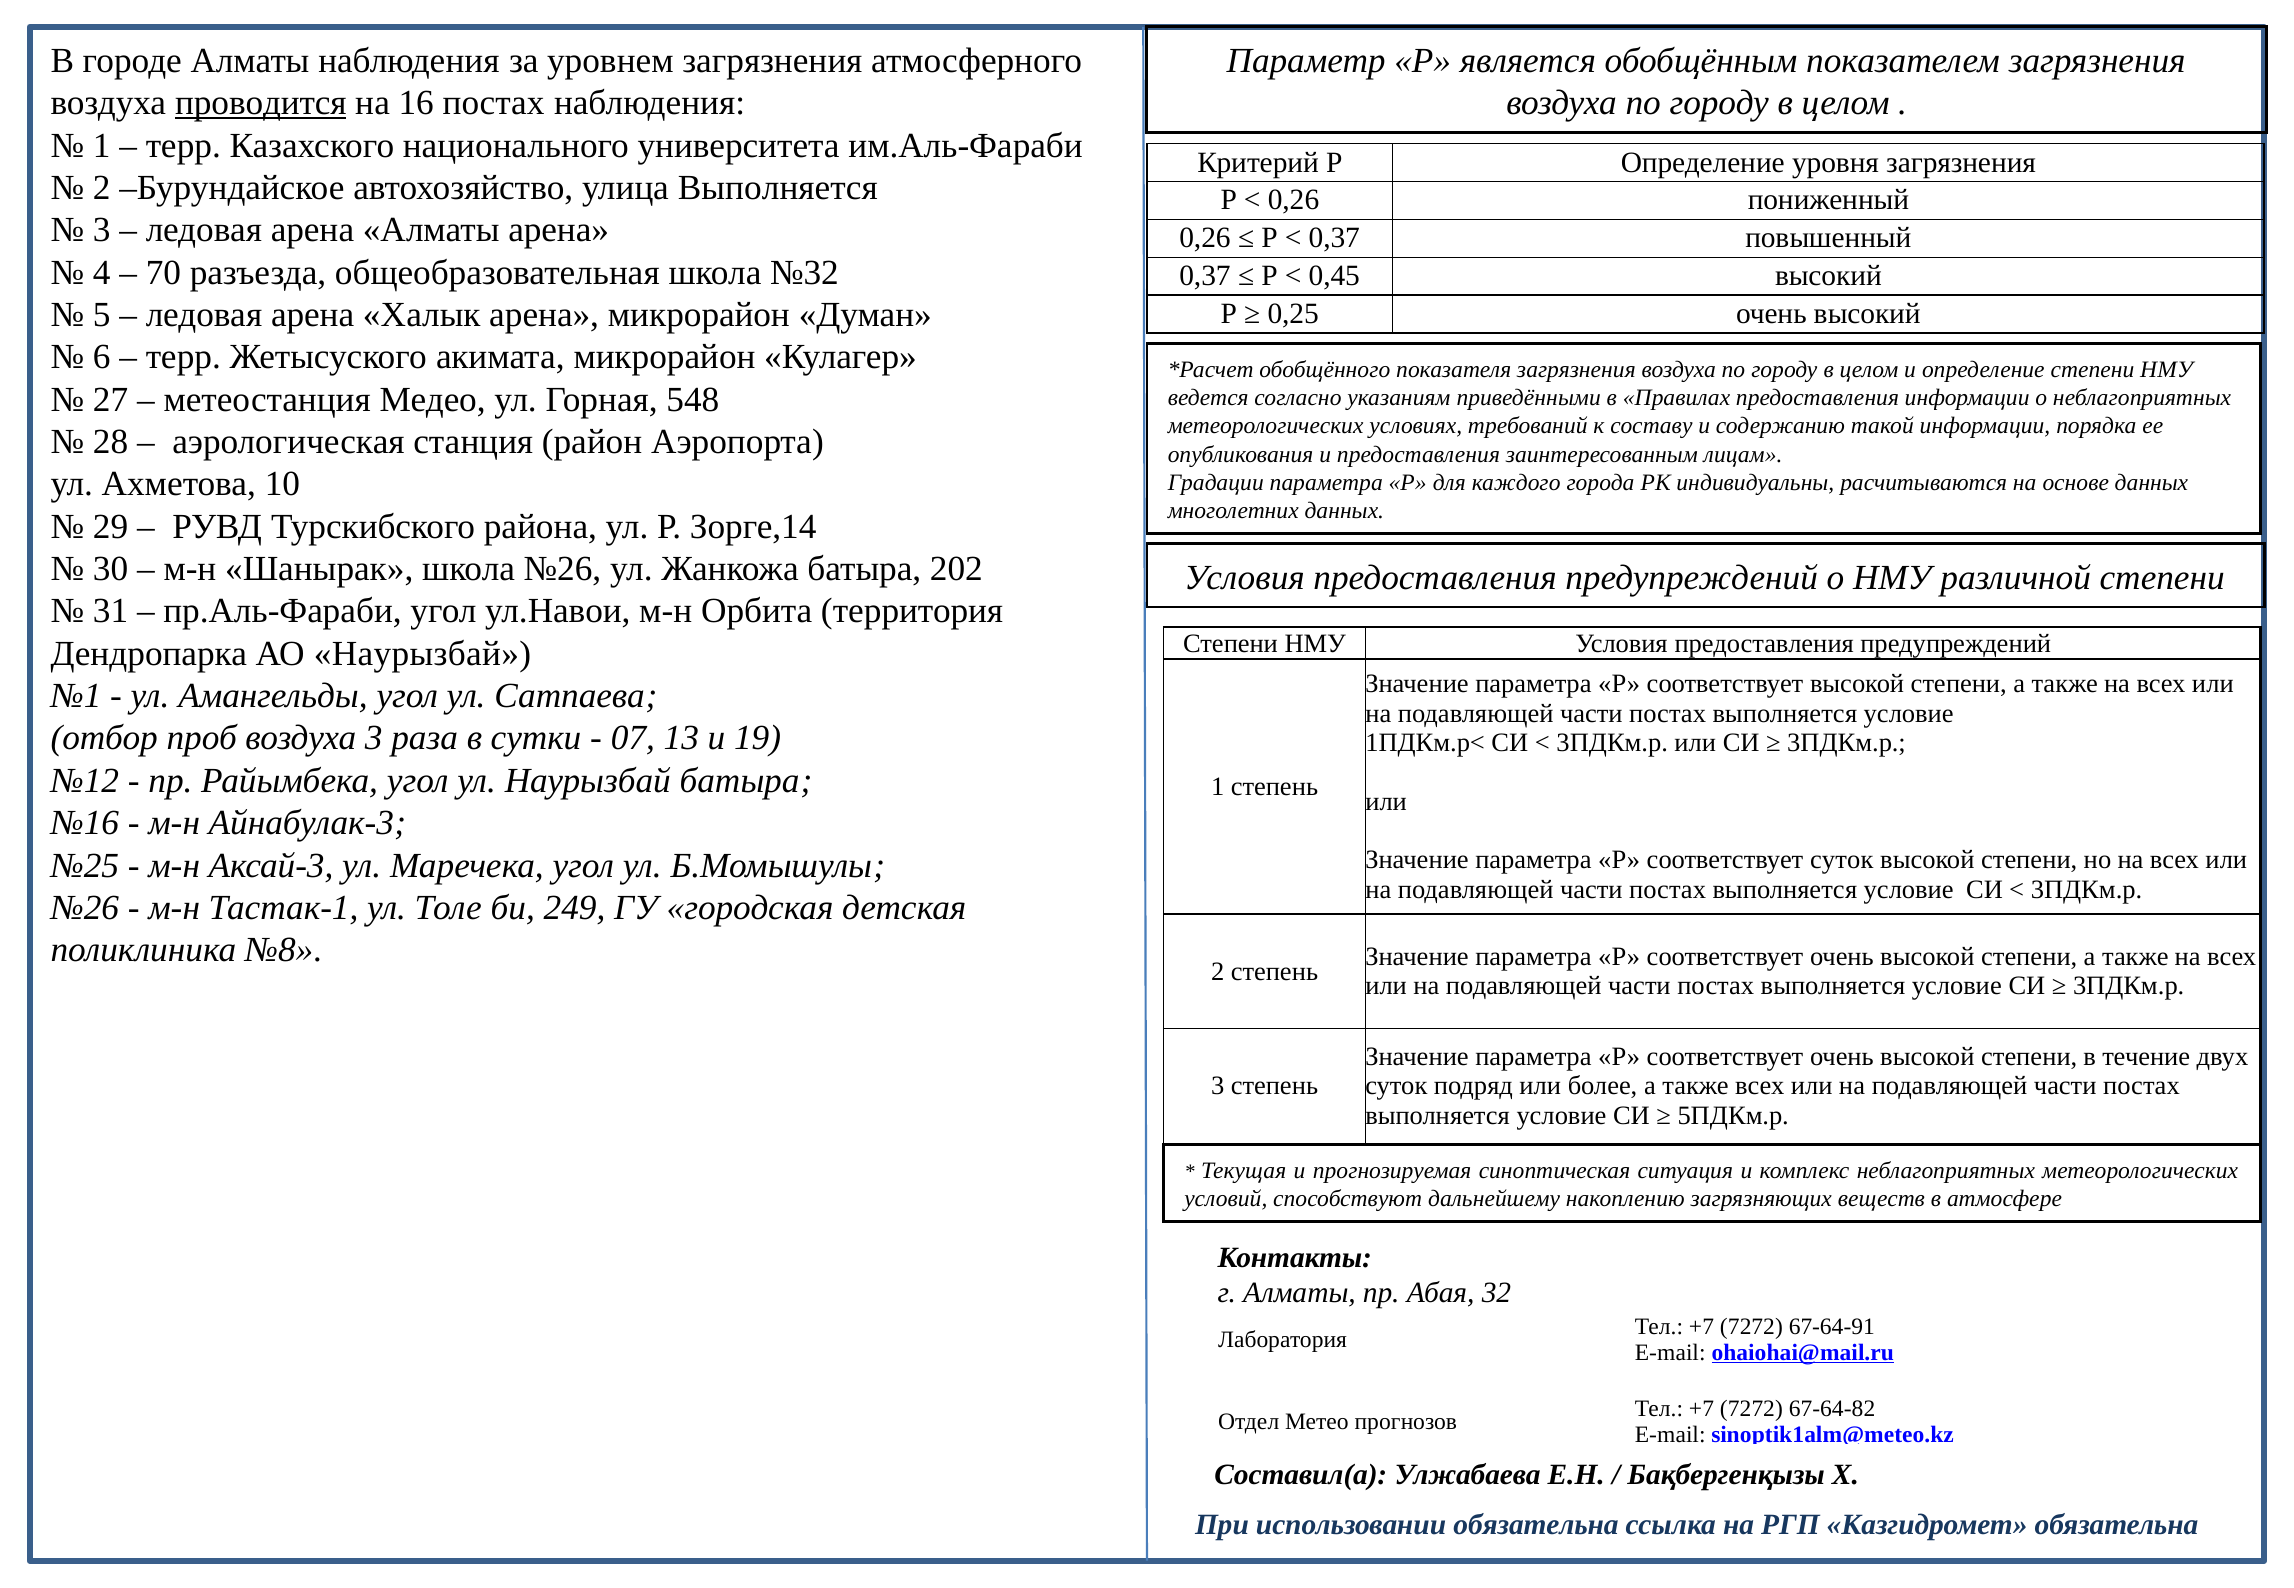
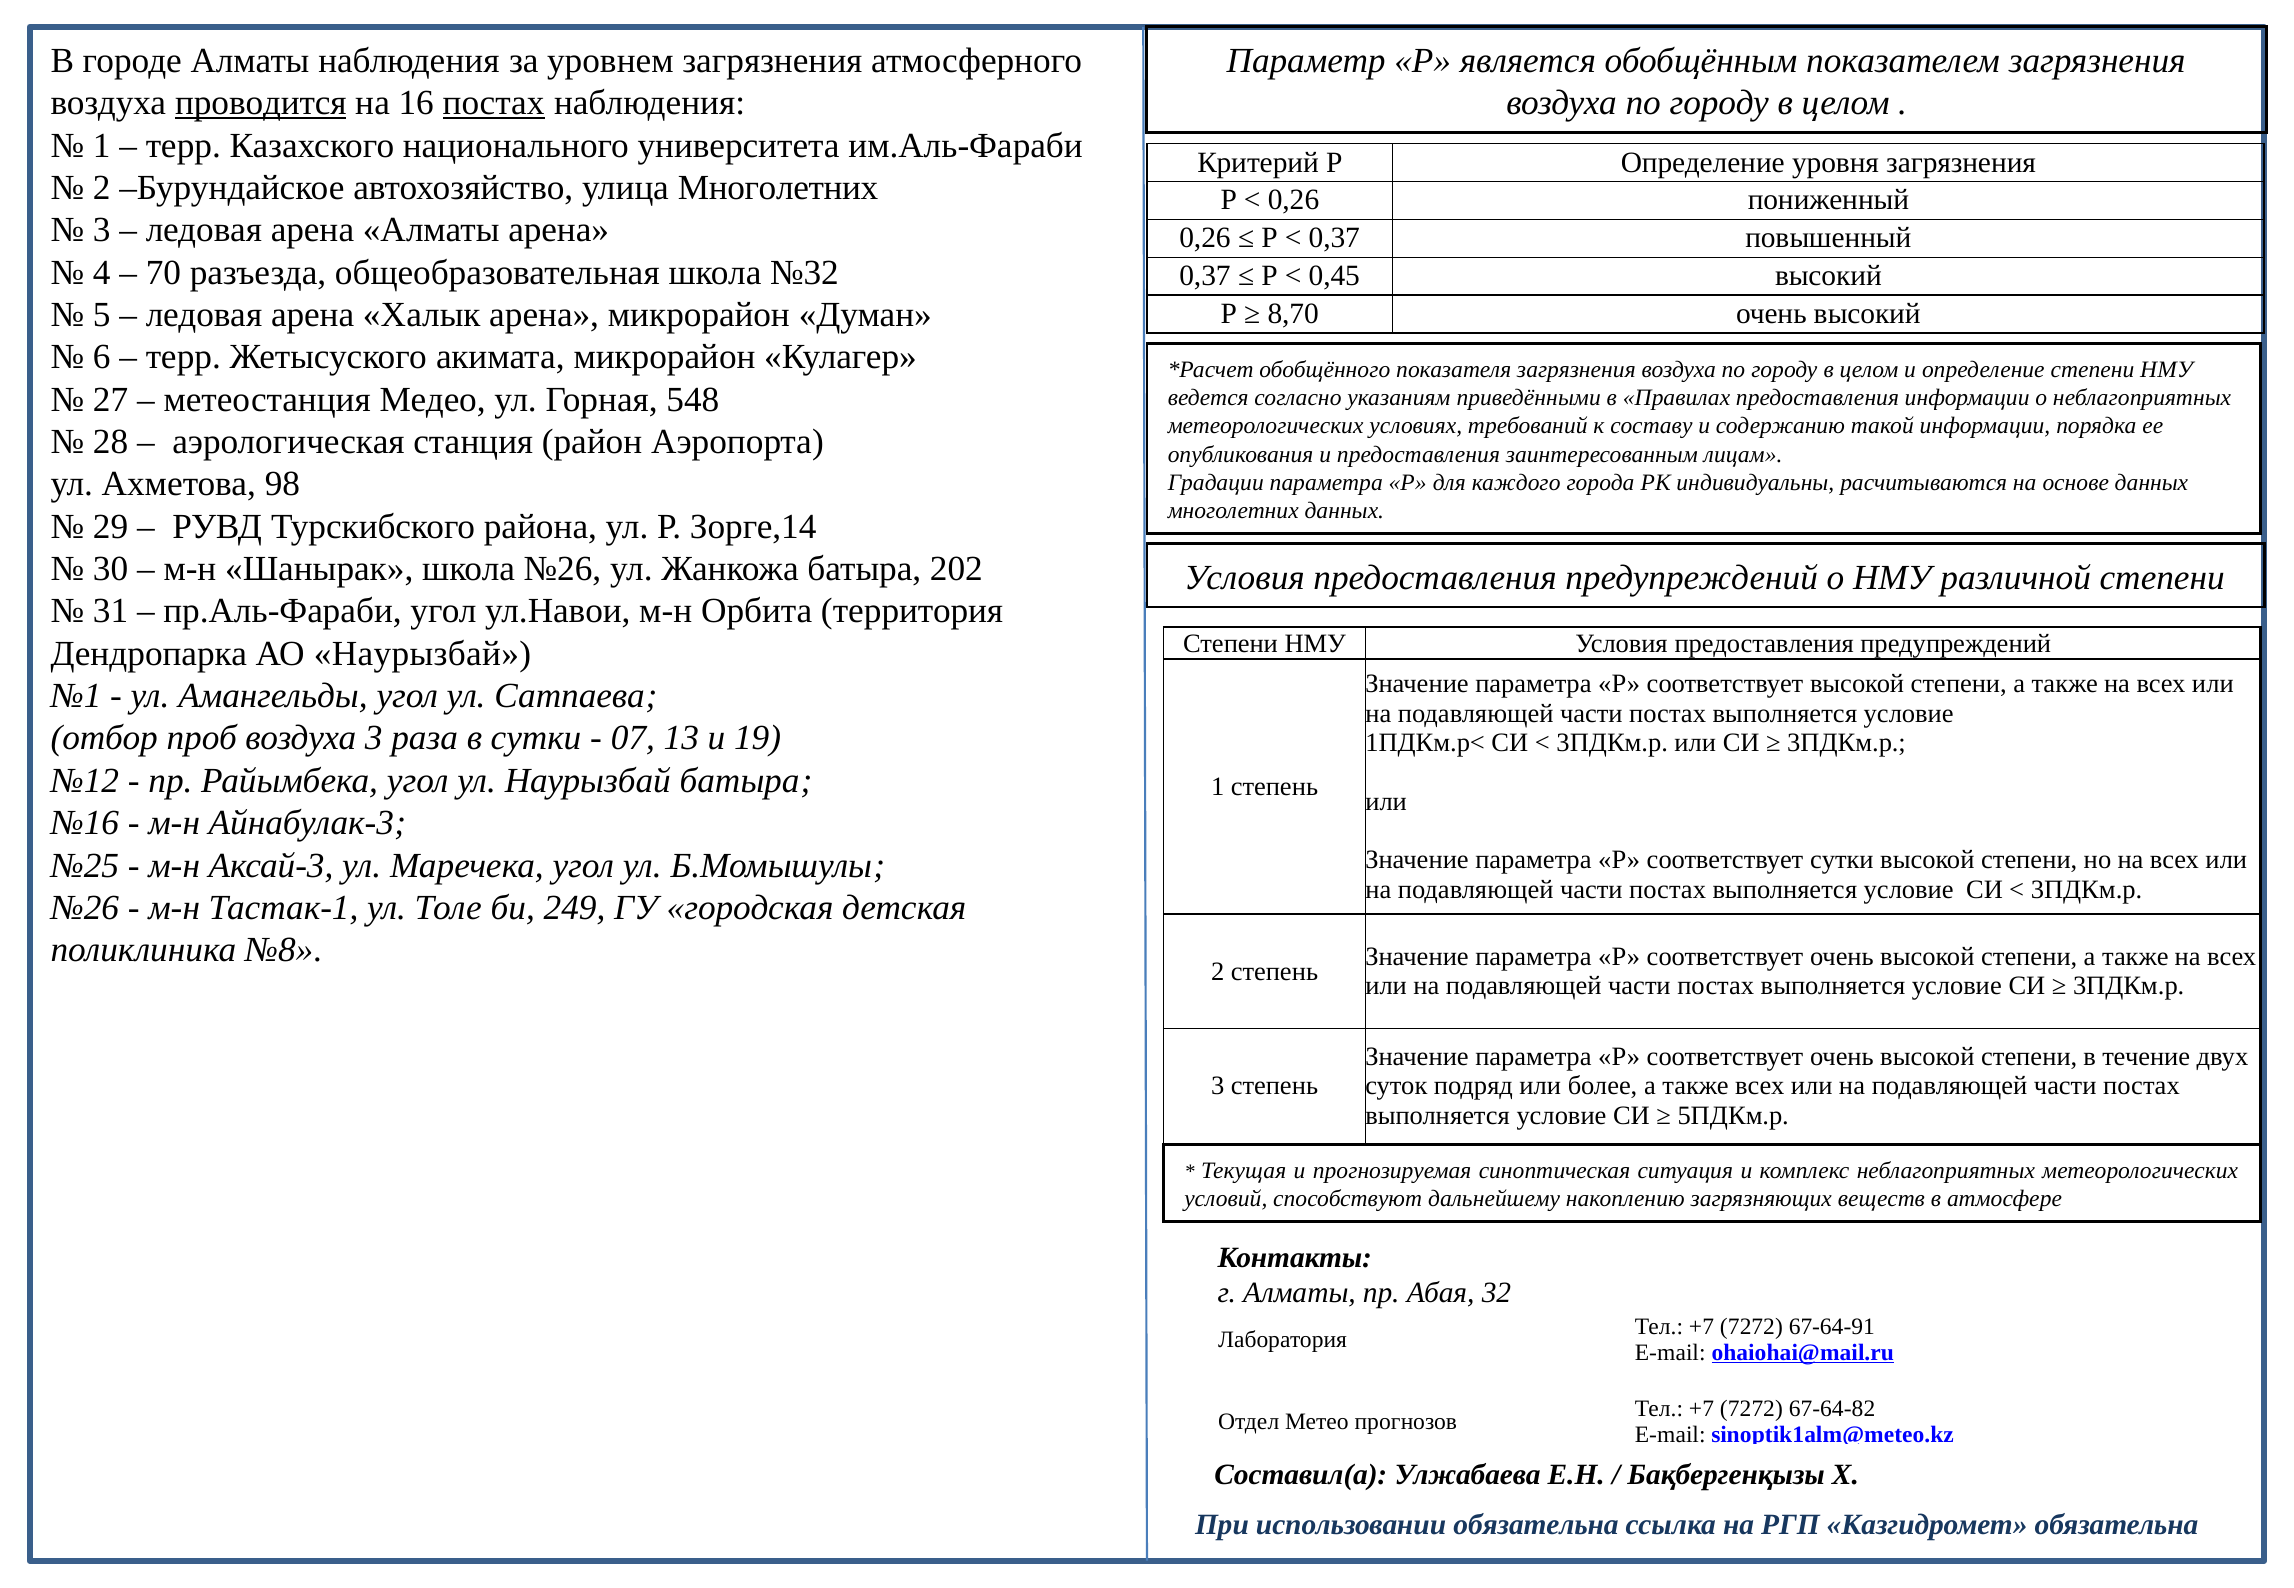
постах underline: none -> present (494, 103)
улица Выполняется: Выполняется -> Многолетних (778, 188)
0,25: 0,25 -> 8,70 (1293, 314)
10: 10 -> 98 (282, 484)
соответствует суток: суток -> сутки (1842, 860)
